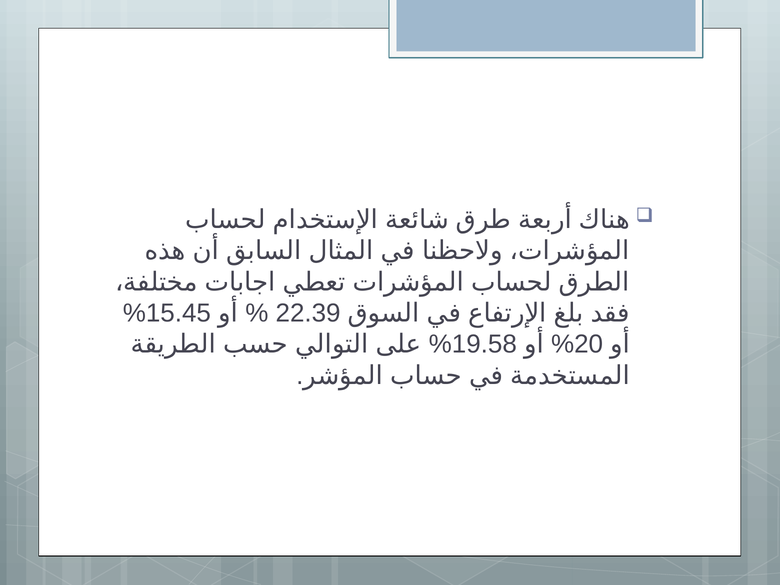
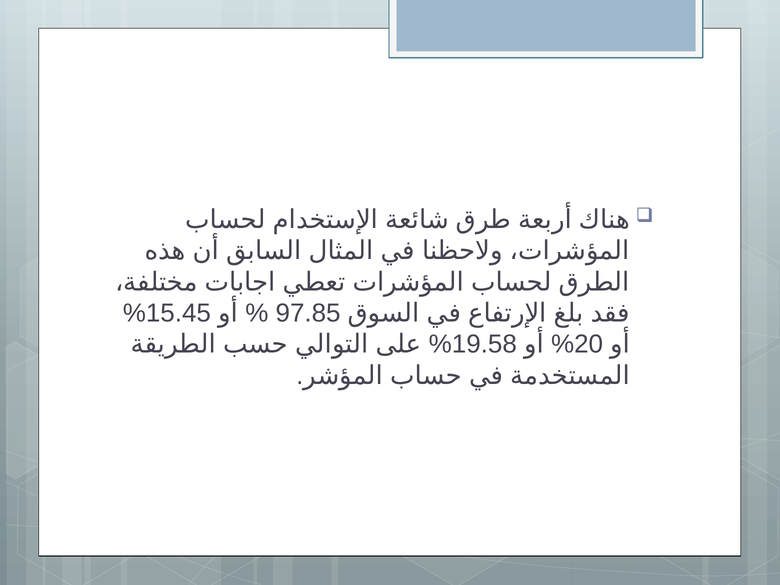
22.39: 22.39 -> 97.85 (308, 313)
